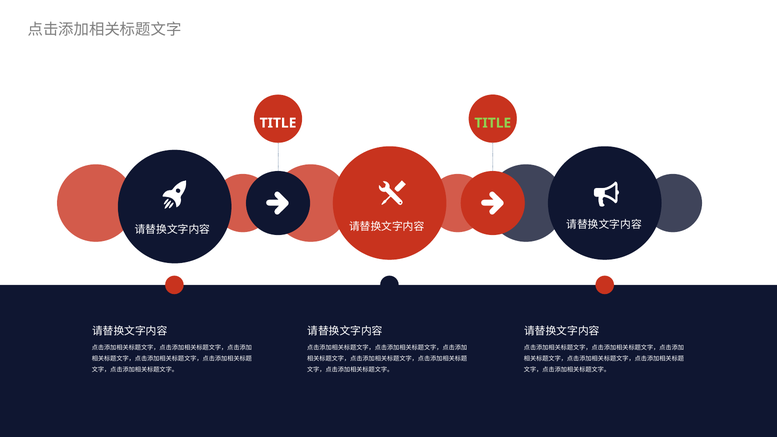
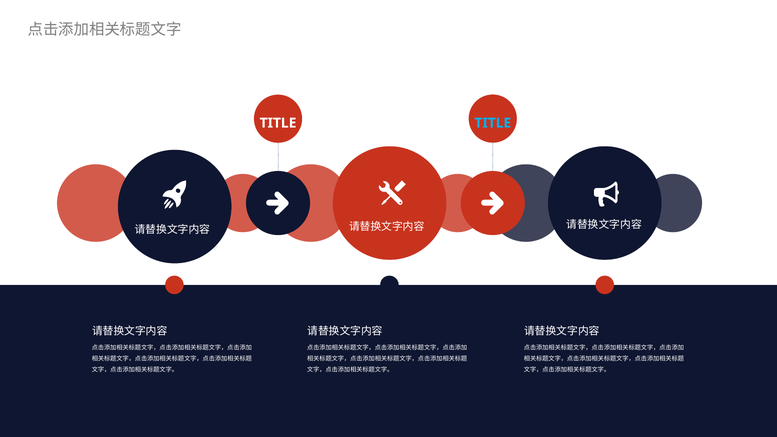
TITLE colour: light green -> light blue (493, 123)
